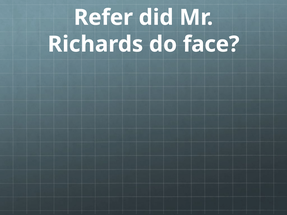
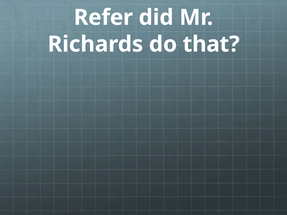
face: face -> that (211, 44)
